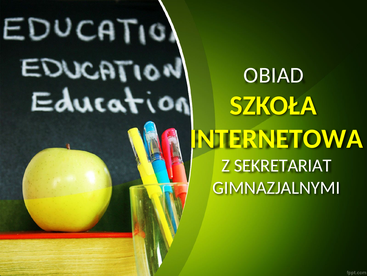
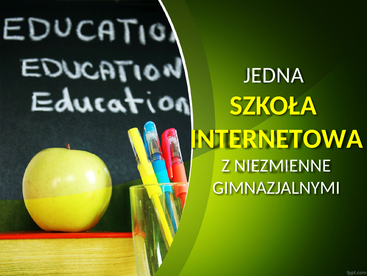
OBIAD: OBIAD -> JEDNA (274, 75)
SEKRETARIAT: SEKRETARIAT -> NIEZMIENNE (283, 165)
